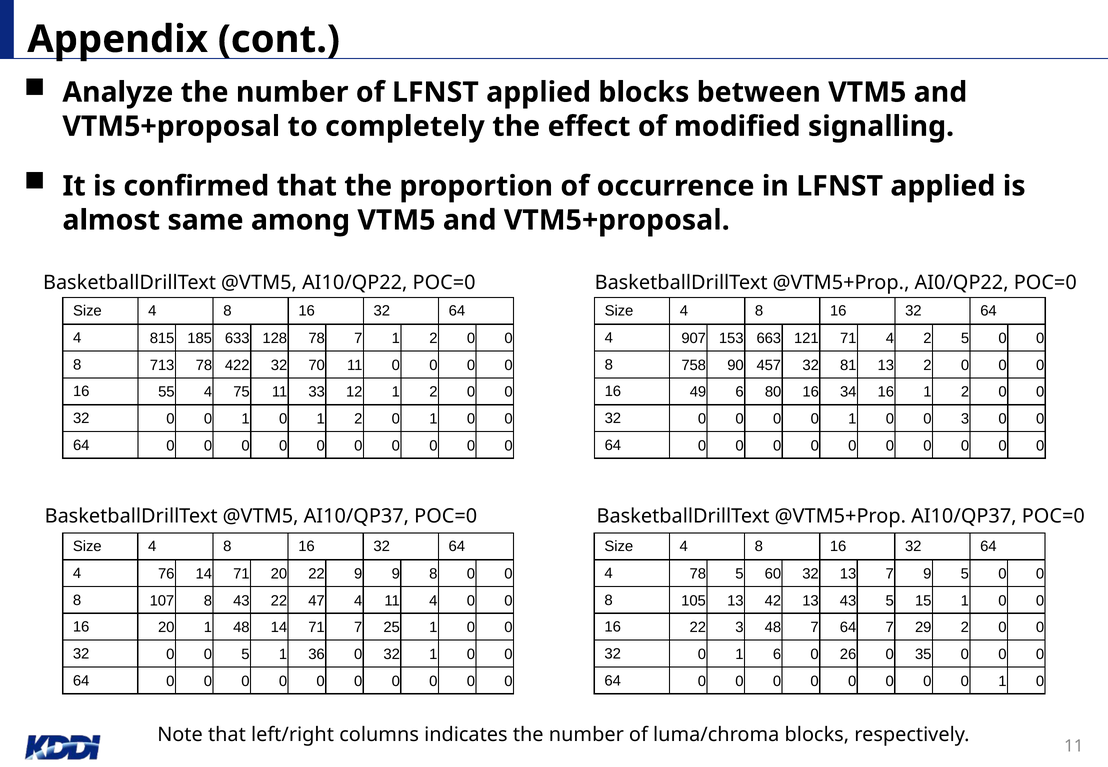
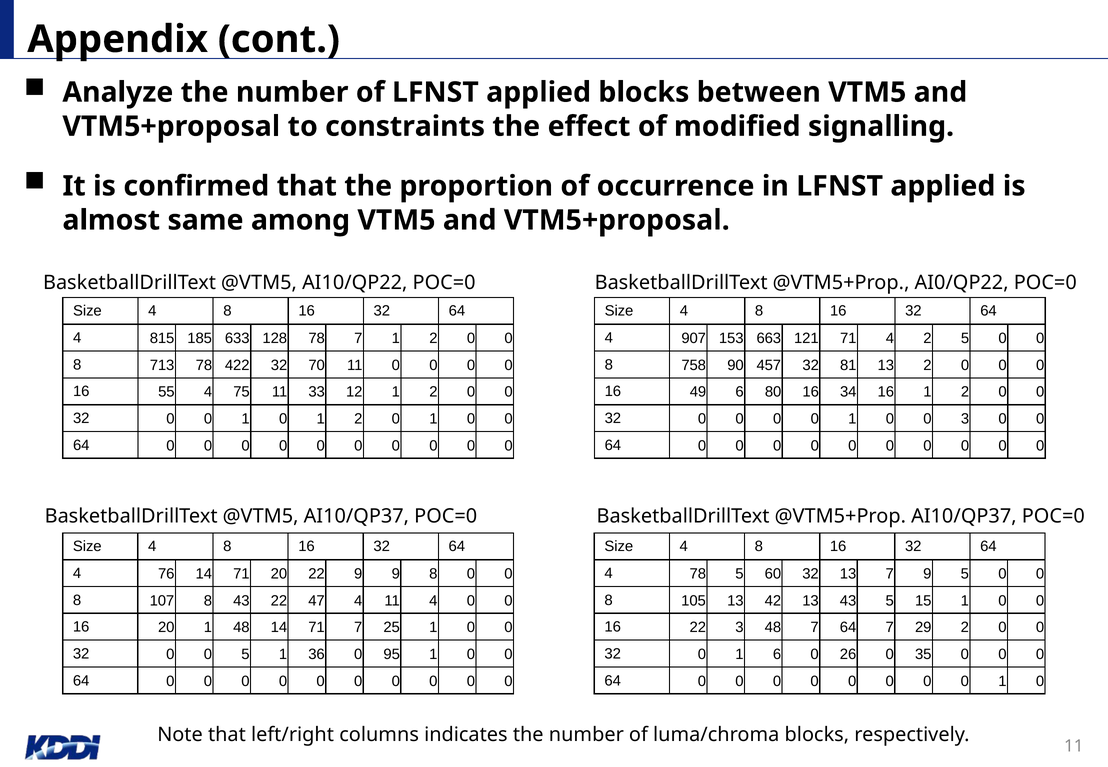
completely: completely -> constraints (405, 126)
36 0 32: 32 -> 95 (392, 654)
